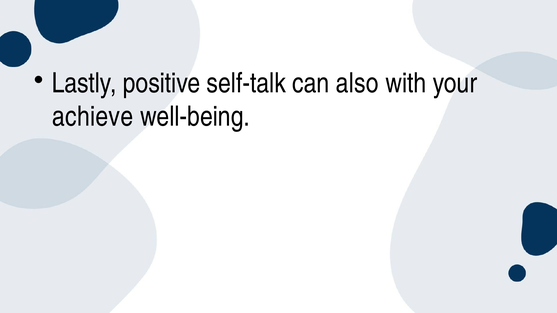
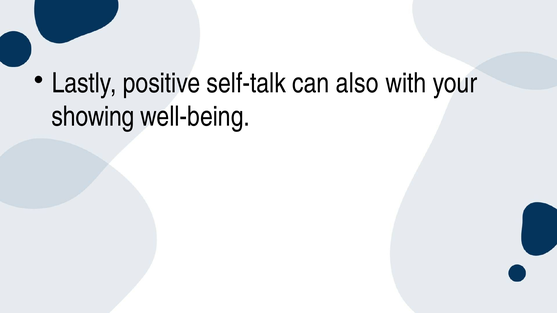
achieve: achieve -> showing (93, 117)
